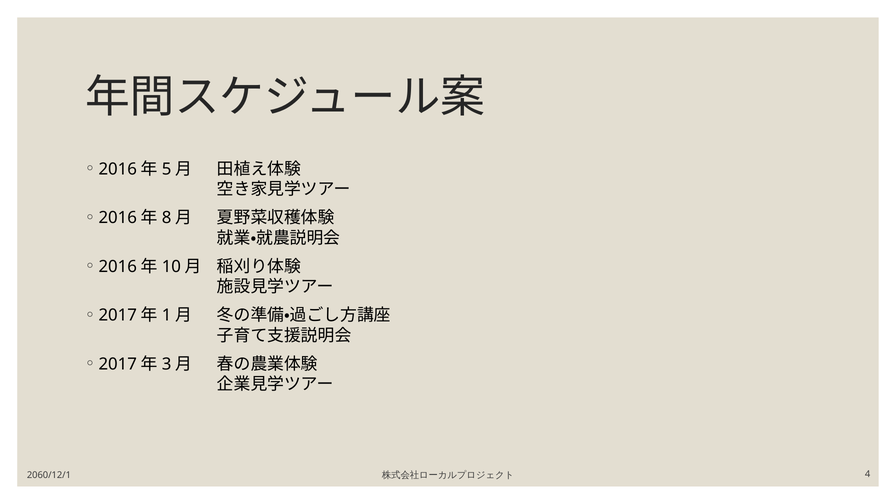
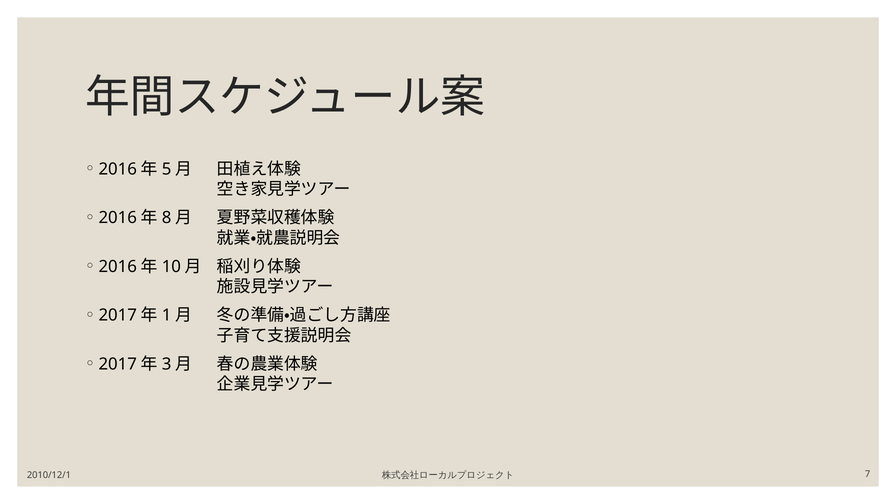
4: 4 -> 7 (868, 474)
2060/12/1: 2060/12/1 -> 2010/12/1 (49, 475)
